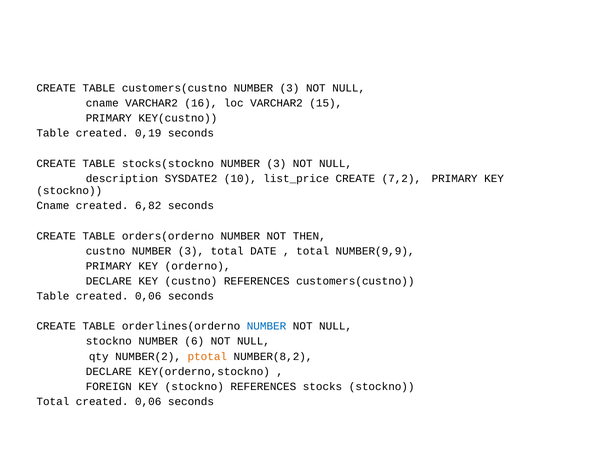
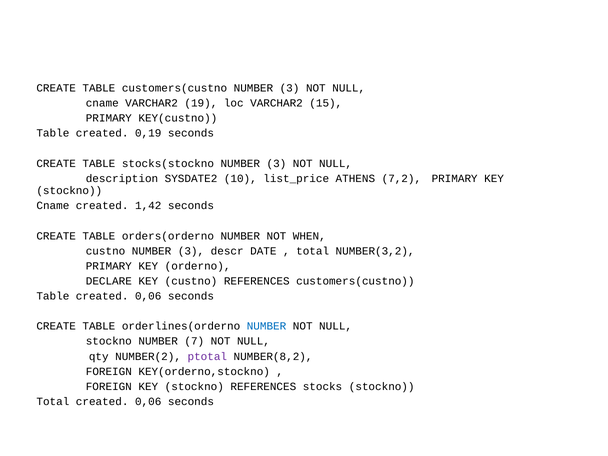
16: 16 -> 19 (201, 103)
list_price CREATE: CREATE -> ATHENS (355, 178)
6,82: 6,82 -> 1,42 (148, 206)
THEN: THEN -> WHEN (309, 236)
3 total: total -> descr (227, 251)
NUMBER(9,9: NUMBER(9,9 -> NUMBER(3,2 (375, 251)
6: 6 -> 7 (194, 341)
ptotal colour: orange -> purple (207, 356)
DECLARE: DECLARE -> FOREIGN (109, 371)
